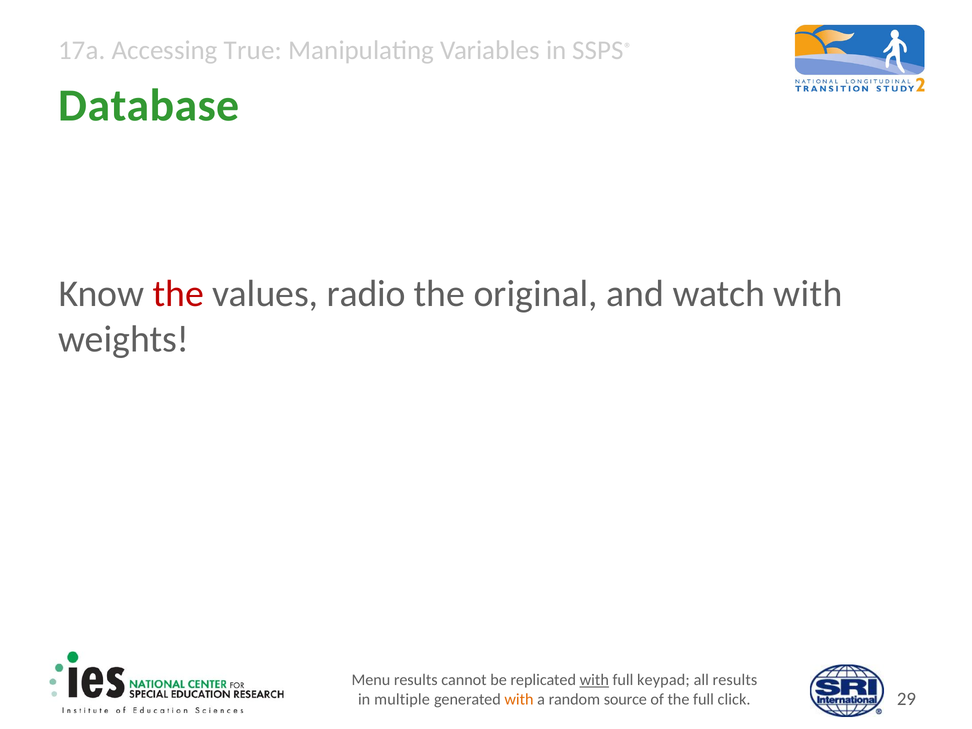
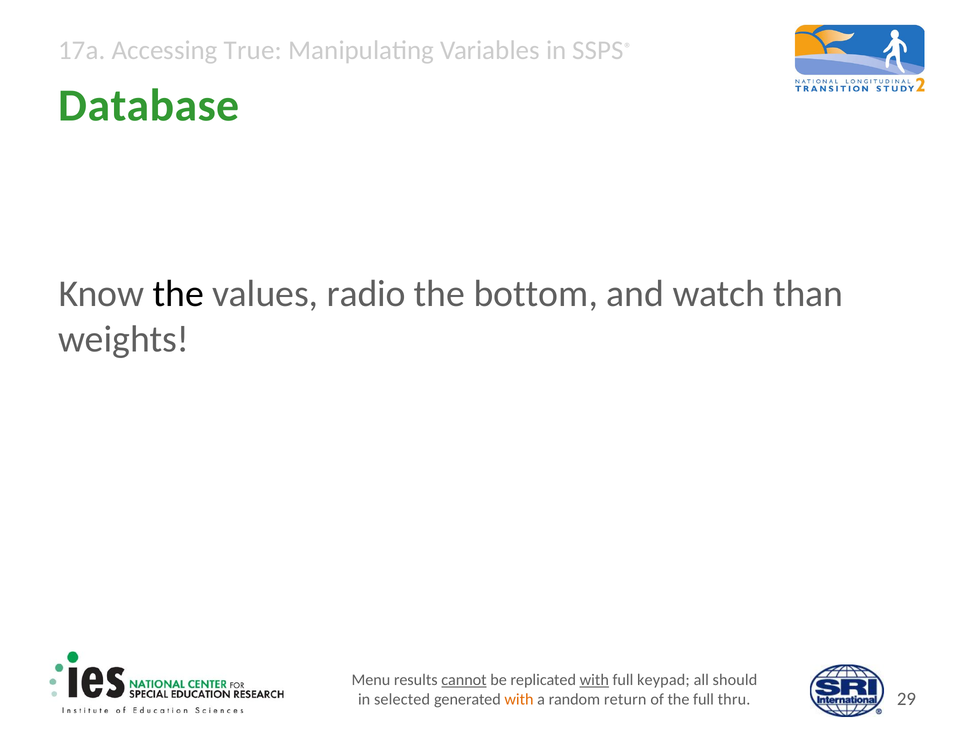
the colour: red -> black (178, 294)
original: original -> bottom (536, 294)
watch with: with -> than (808, 294)
cannot underline: none -> present (464, 680)
all results: results -> should (735, 680)
multiple: multiple -> selected (402, 699)
source: source -> return (625, 699)
click: click -> thru (734, 699)
